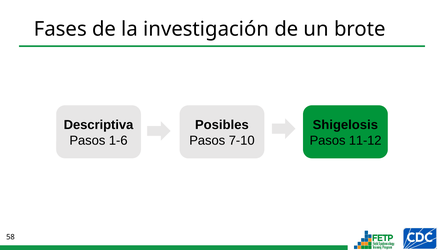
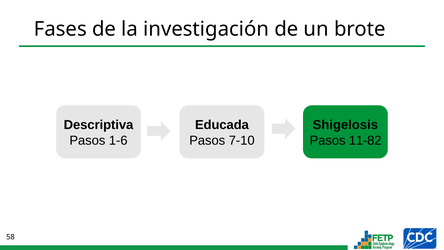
Posibles: Posibles -> Educada (222, 125)
11-12: 11-12 -> 11-82 (365, 140)
